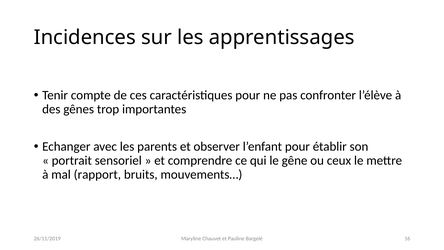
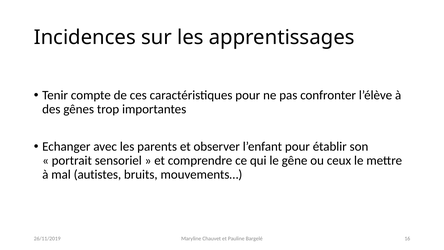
rapport: rapport -> autistes (97, 174)
